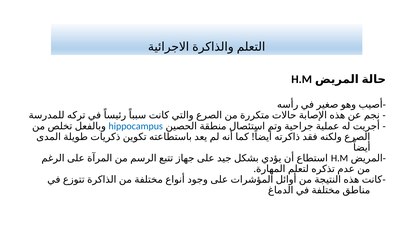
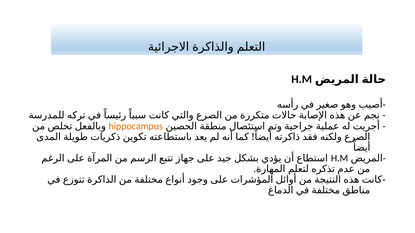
hippocampus colour: blue -> orange (136, 126)
